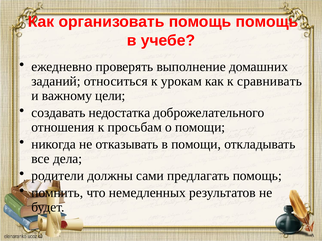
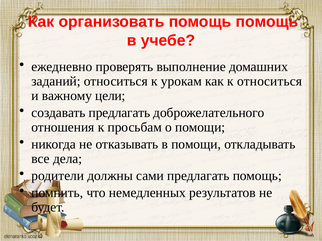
к сравнивать: сравнивать -> относиться (270, 81)
создавать недостатка: недостатка -> предлагать (119, 113)
